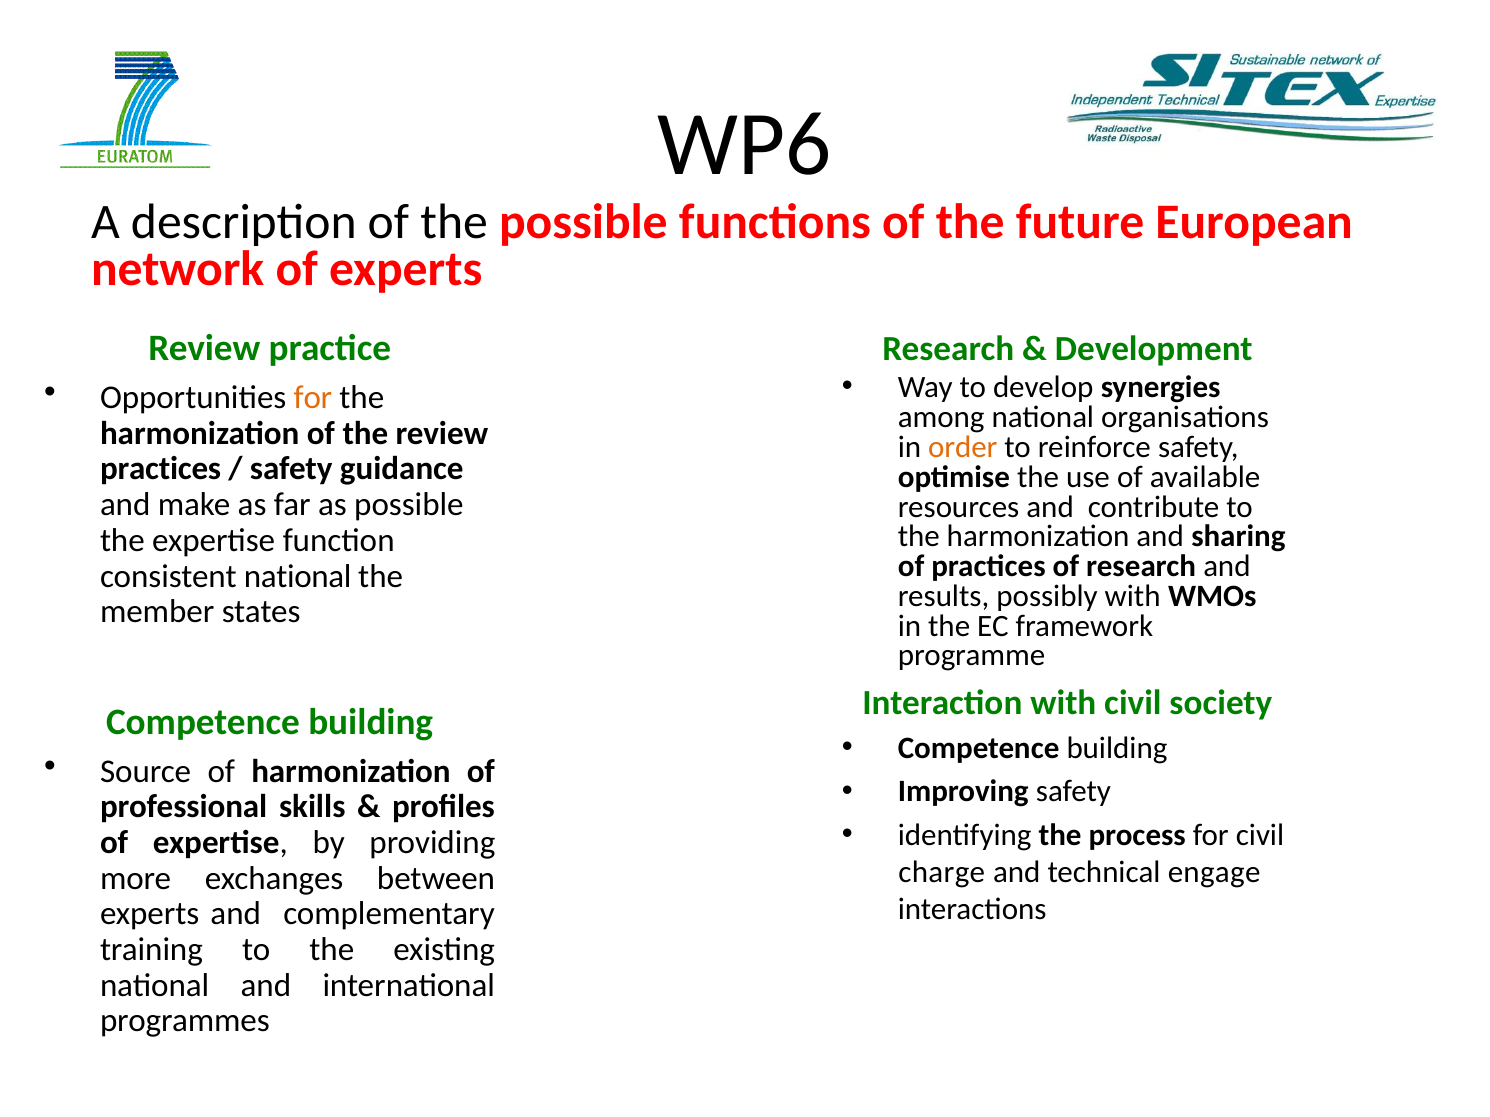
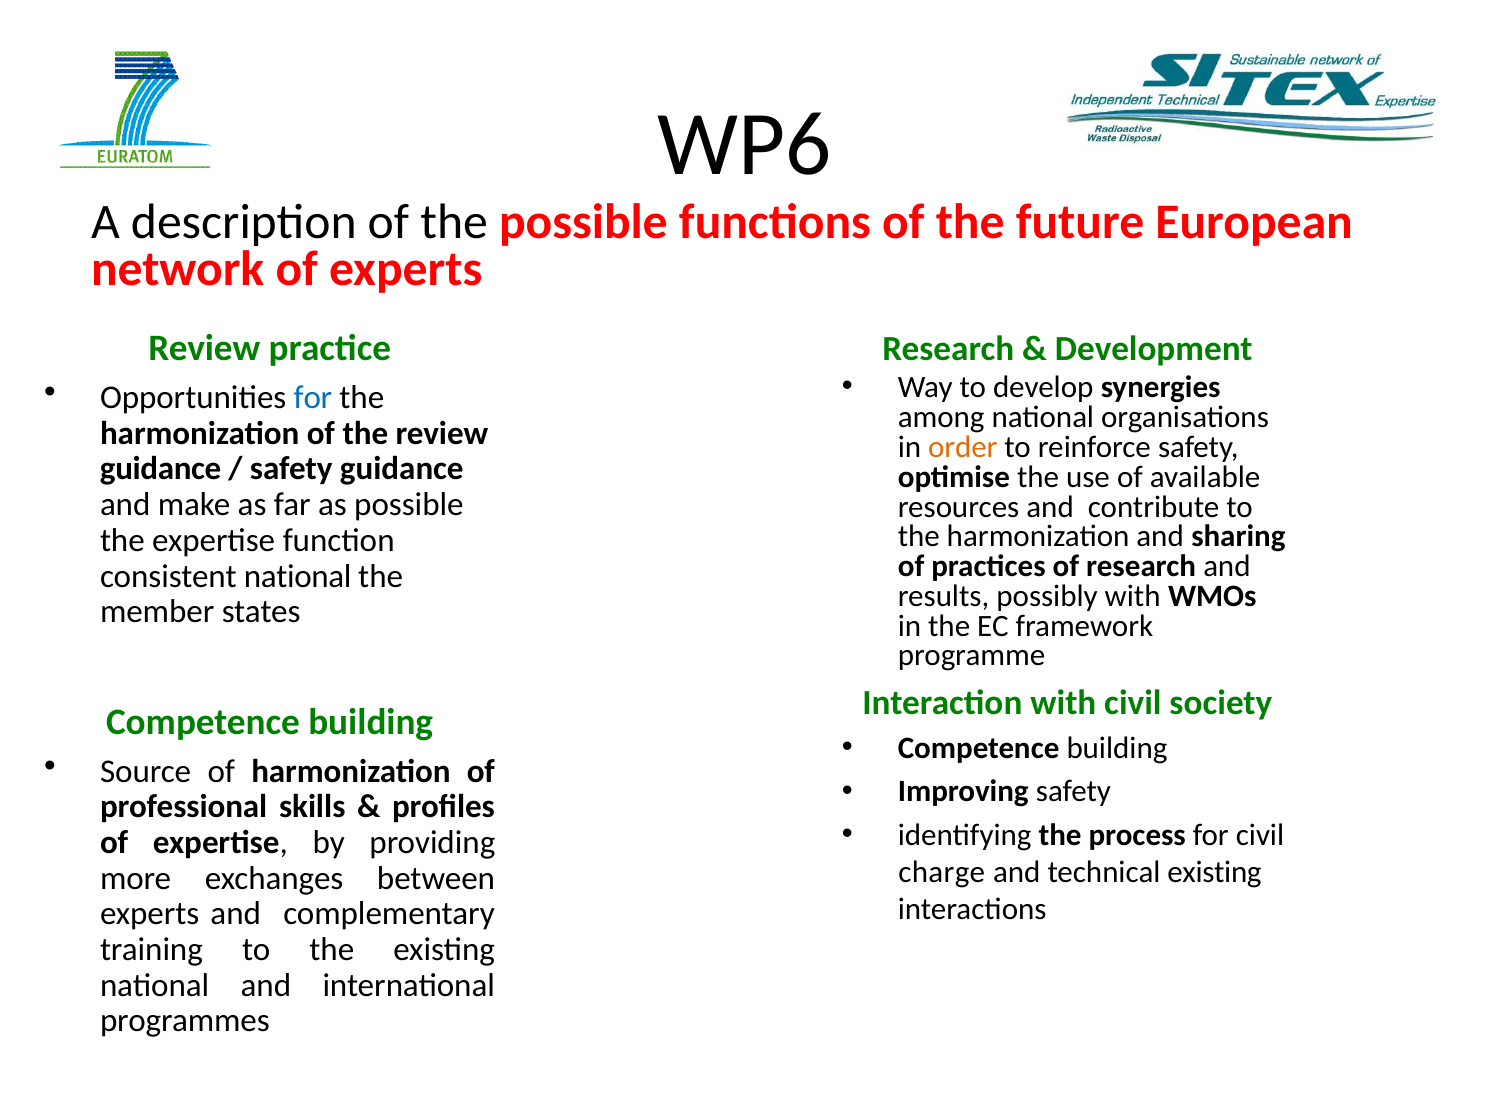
for colour: orange -> blue (313, 398)
practices: practices -> guidance (161, 469)
technical engage: engage -> existing (1214, 873)
